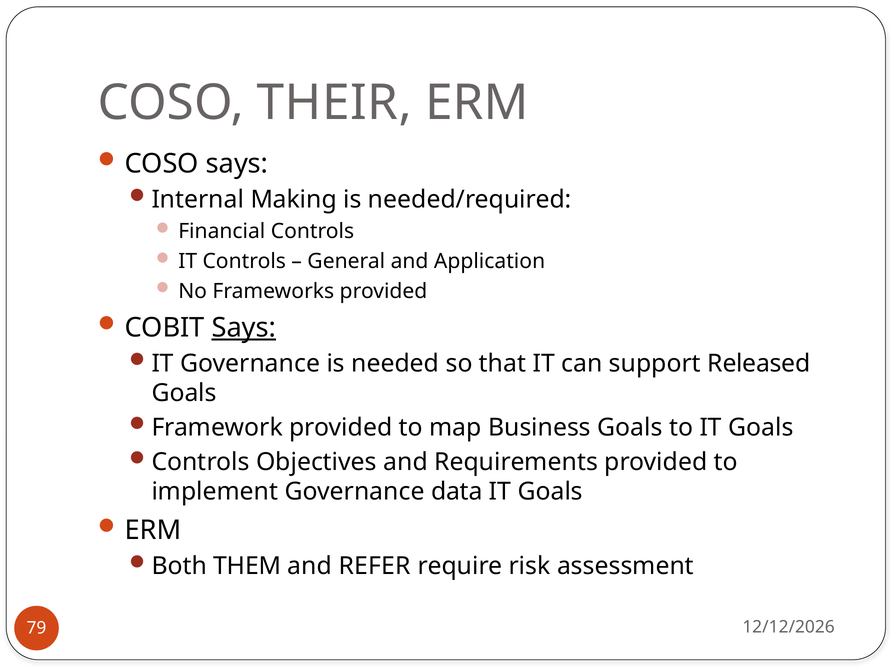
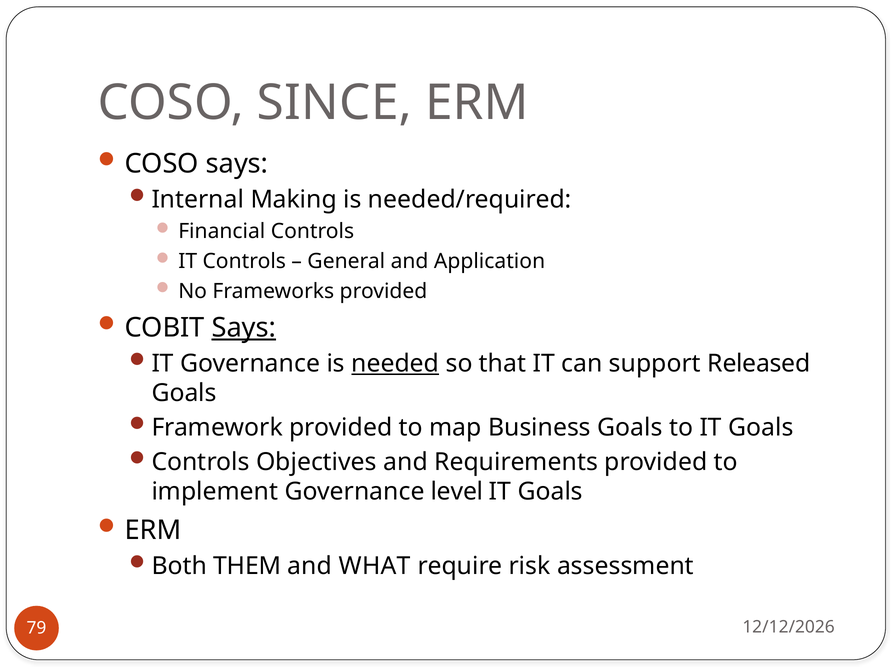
THEIR: THEIR -> SINCE (335, 103)
needed underline: none -> present (395, 363)
data: data -> level (457, 492)
REFER: REFER -> WHAT (375, 566)
